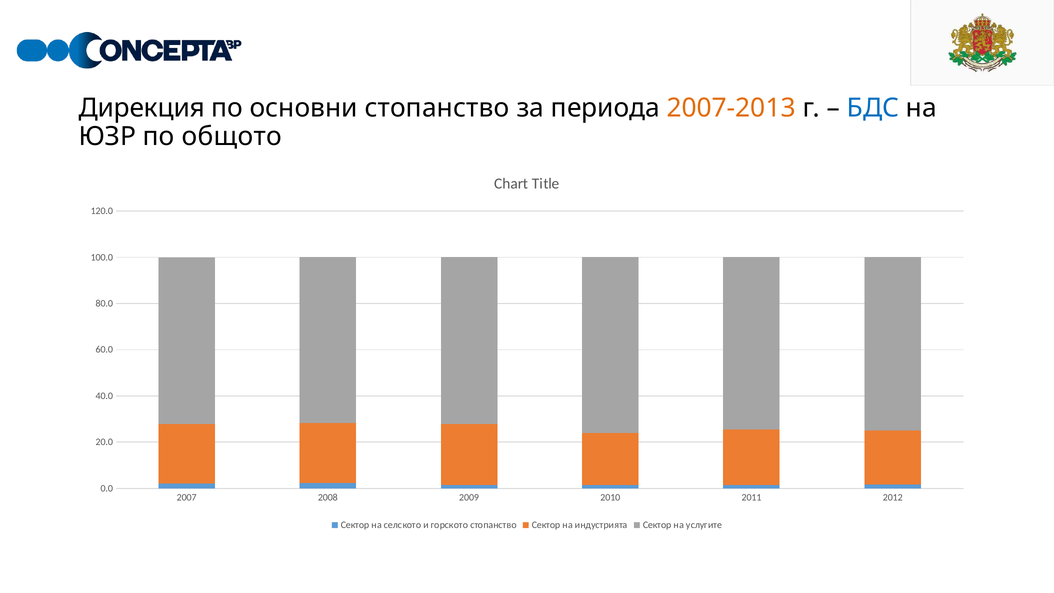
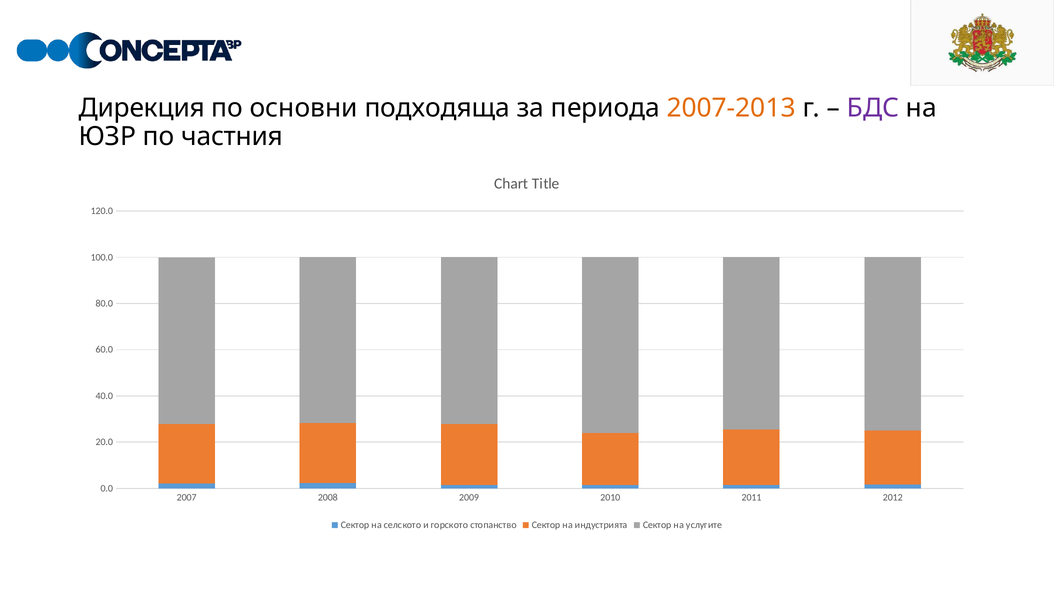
основни стопанство: стопанство -> подходяща (437, 108)
БДС colour: blue -> purple (873, 108)
общото: общото -> частния (232, 136)
